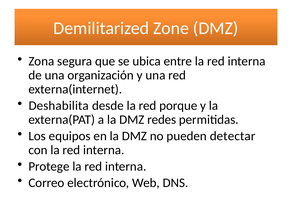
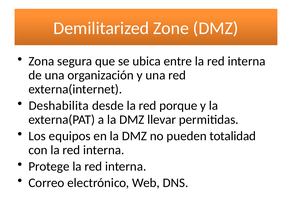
redes: redes -> llevar (162, 120)
detectar: detectar -> totalidad (233, 136)
